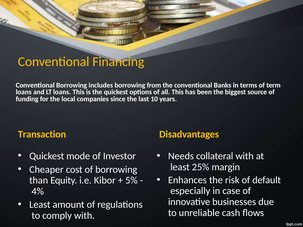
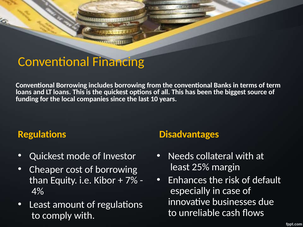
Transaction: Transaction -> Regulations (42, 134)
5%: 5% -> 7% (131, 181)
